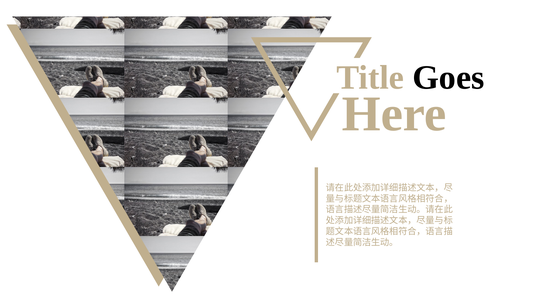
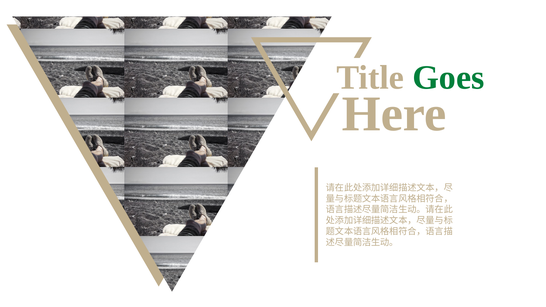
Goes colour: black -> green (448, 78)
